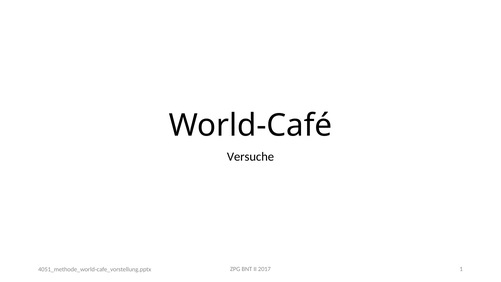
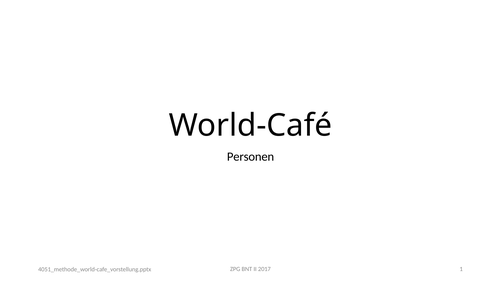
Versuche: Versuche -> Personen (251, 157)
